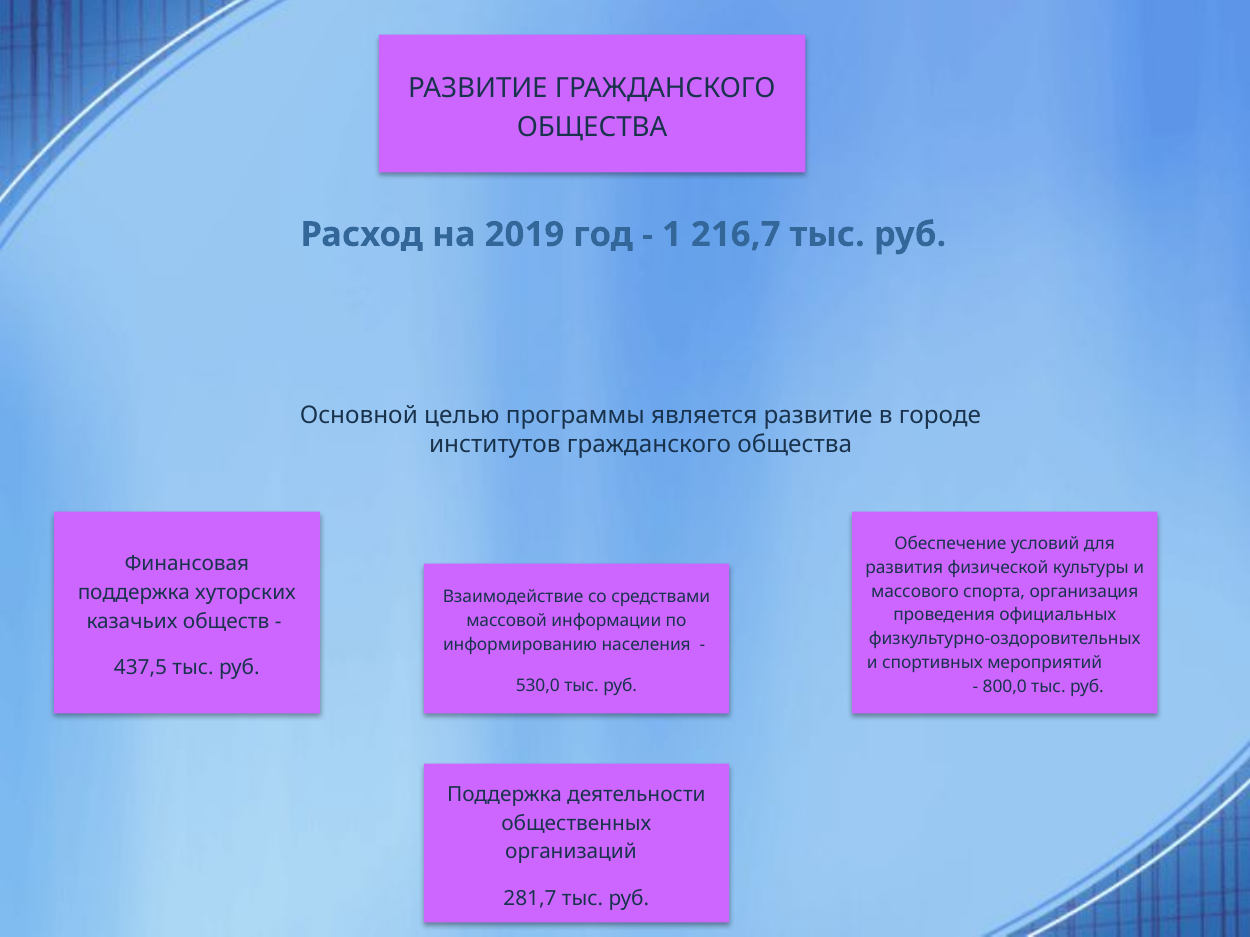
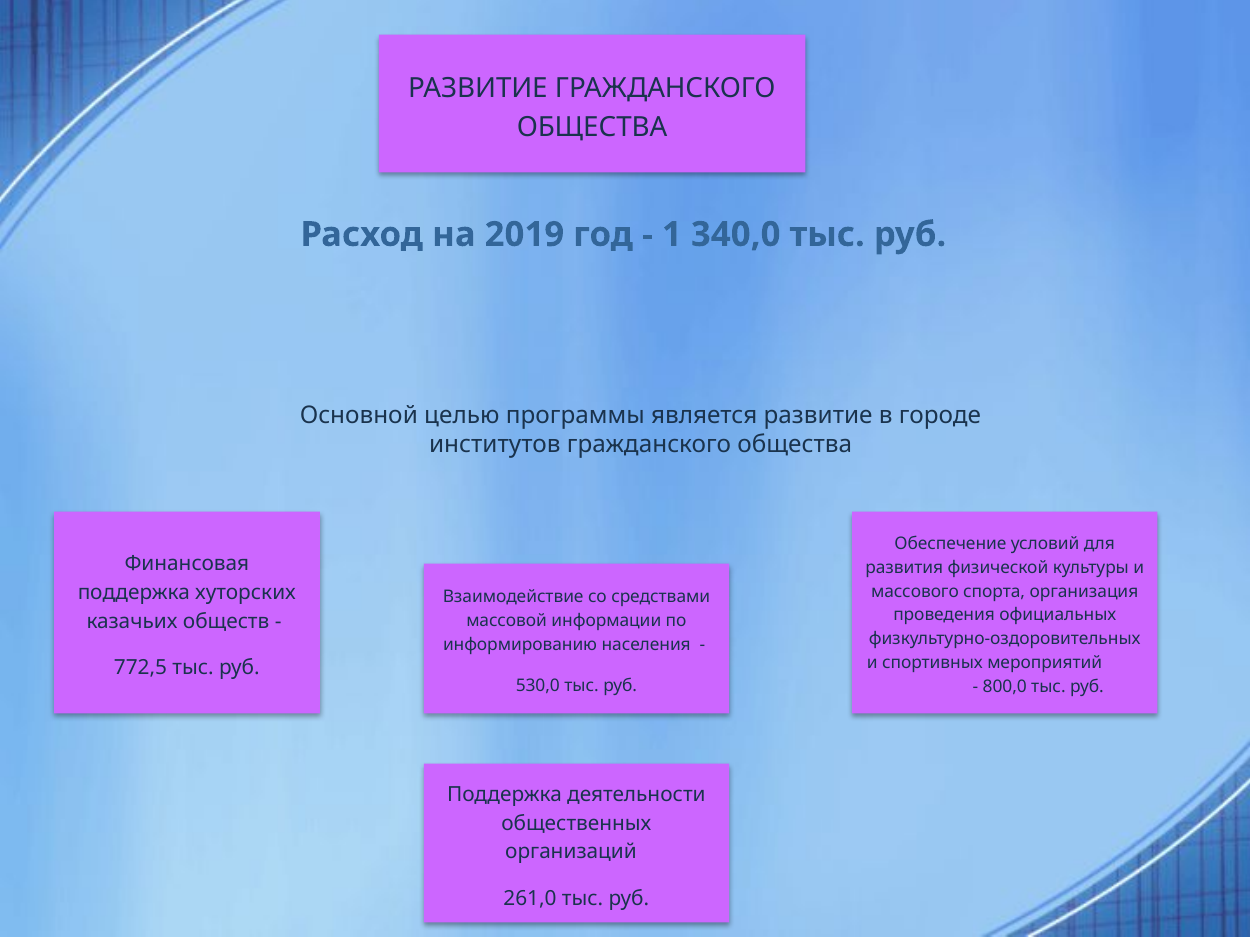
216,7: 216,7 -> 340,0 (736, 235)
437,5: 437,5 -> 772,5 (140, 668)
281,7: 281,7 -> 261,0 (530, 899)
